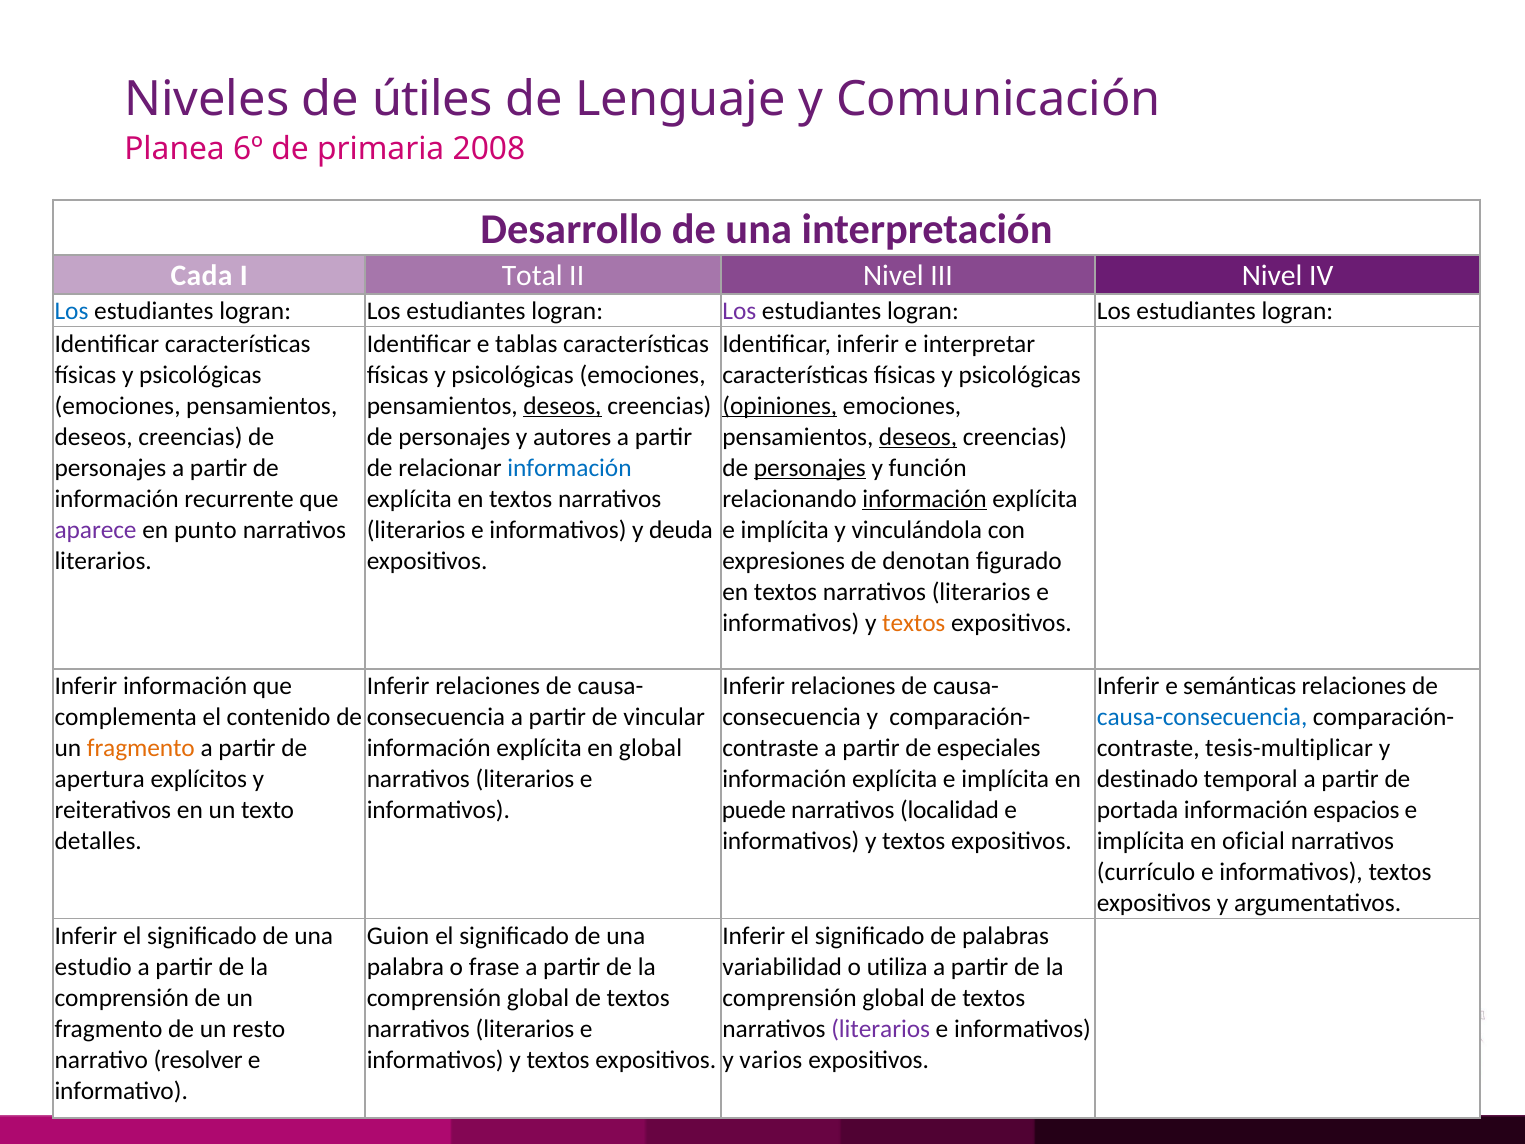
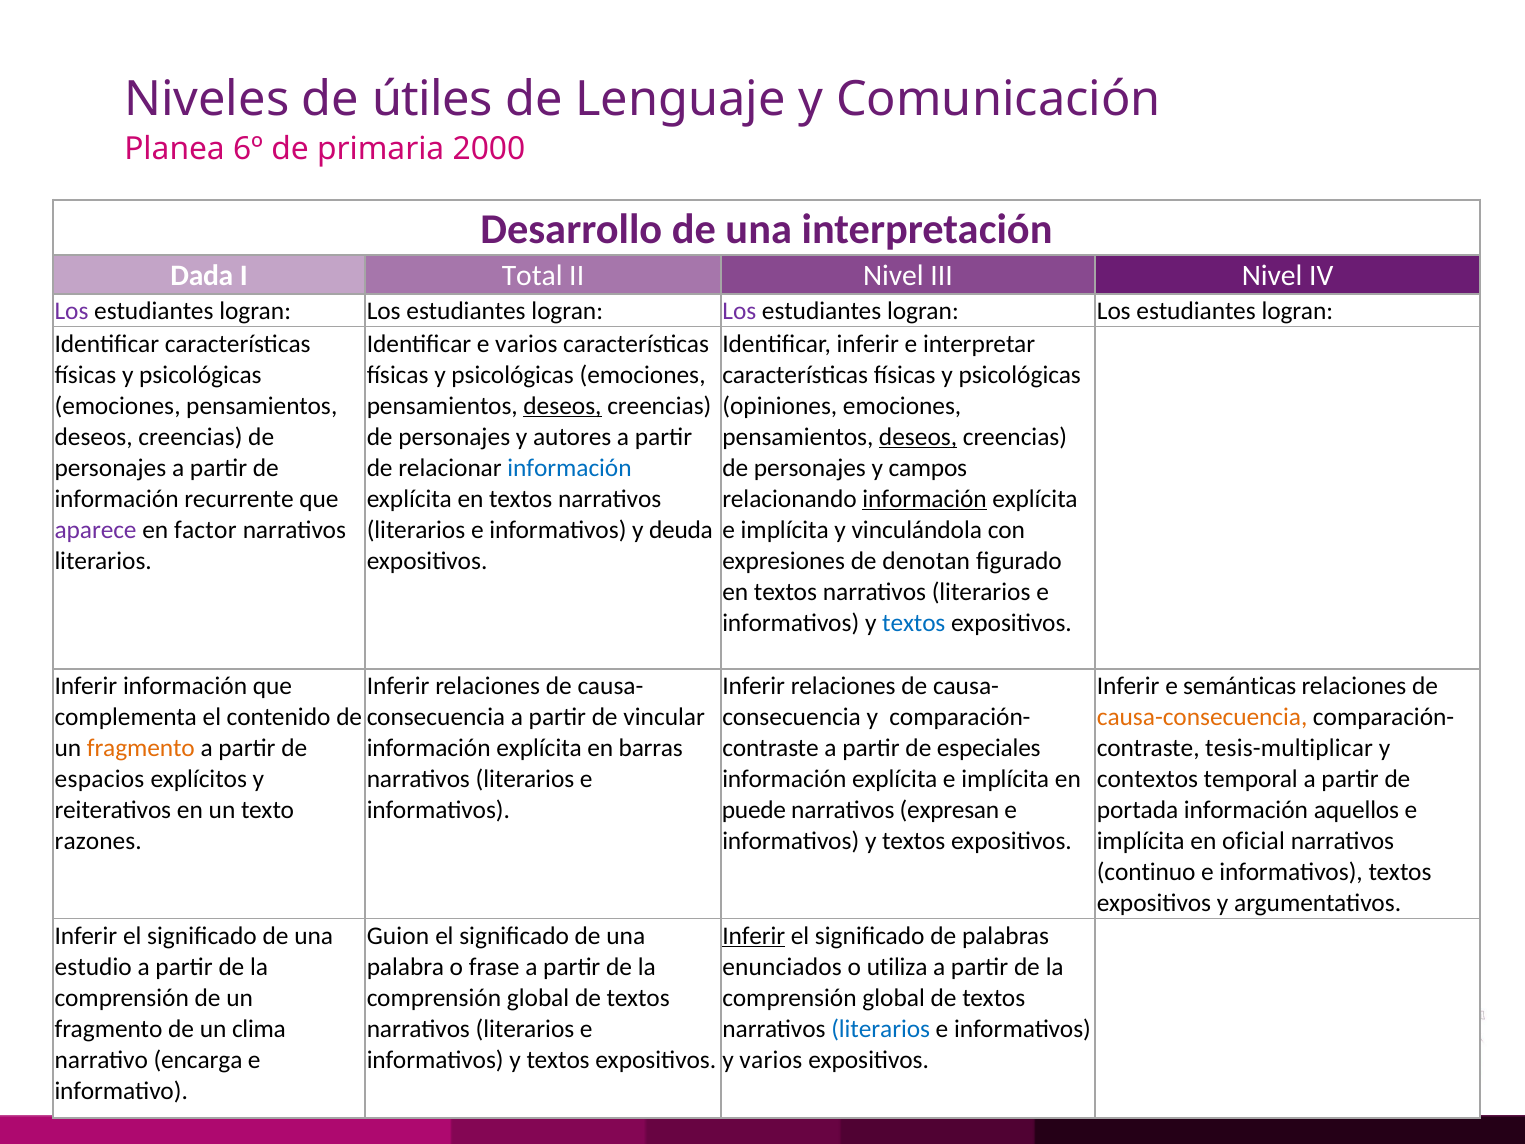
2008: 2008 -> 2000 (489, 149)
Cada: Cada -> Dada (202, 276)
Los colour: blue -> purple (72, 311)
e tablas: tablas -> varios (526, 344)
opiniones underline: present -> none (780, 406)
personajes underline: present -> none (810, 468)
función: función -> campos (928, 468)
punto: punto -> factor (205, 530)
textos colour: orange -> blue (914, 623)
causa-consecuencia colour: blue -> orange (1202, 717)
en global: global -> barras (651, 748)
apertura: apertura -> espacios (100, 779)
destinado: destinado -> contextos (1147, 779)
localidad: localidad -> expresan (949, 810)
espacios: espacios -> aquellos (1356, 810)
detalles: detalles -> razones (98, 841)
currículo: currículo -> continuo (1146, 872)
Inferir underline: none -> present (754, 936)
variabilidad: variabilidad -> enunciados (782, 967)
resto: resto -> clima (259, 1028)
literarios colour: purple -> blue (881, 1028)
resolver: resolver -> encarga (198, 1059)
